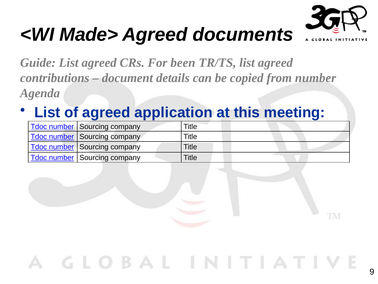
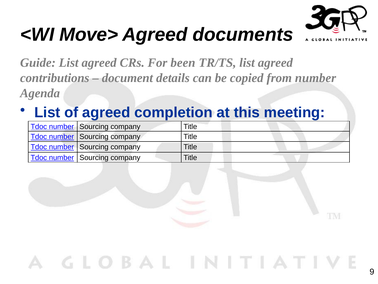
Made>: Made> -> Move> (89, 35)
application: application -> completion (174, 112)
